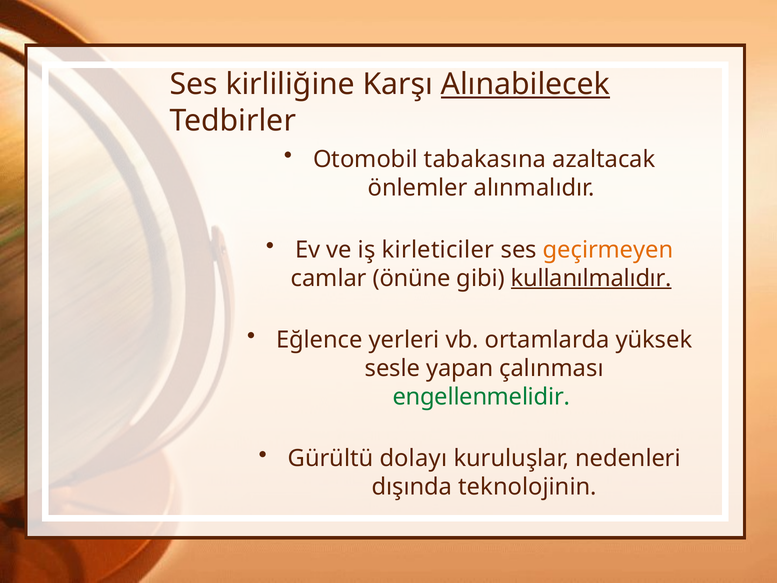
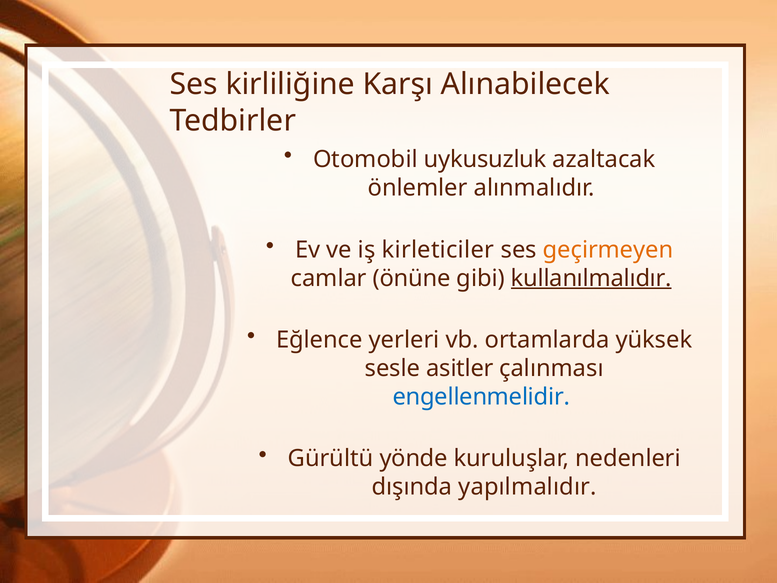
Alınabilecek underline: present -> none (526, 84)
tabakasına: tabakasına -> uykusuzluk (485, 159)
yapan: yapan -> asitler (460, 368)
engellenmelidir colour: green -> blue (481, 397)
dolayı: dolayı -> yönde (414, 458)
teknolojinin: teknolojinin -> yapılmalıdır (528, 487)
